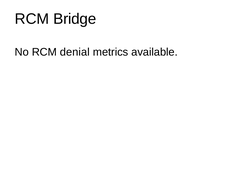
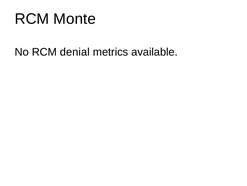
Bridge: Bridge -> Monte (75, 19)
